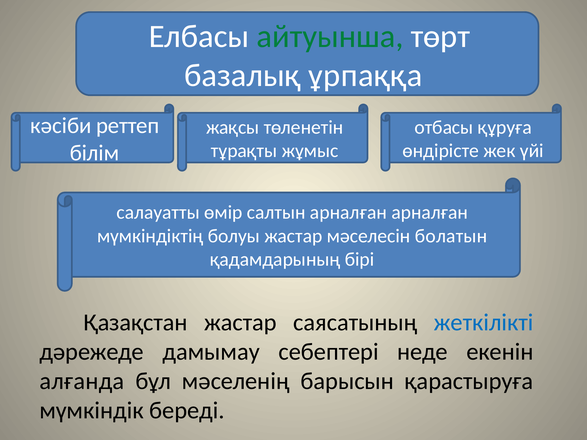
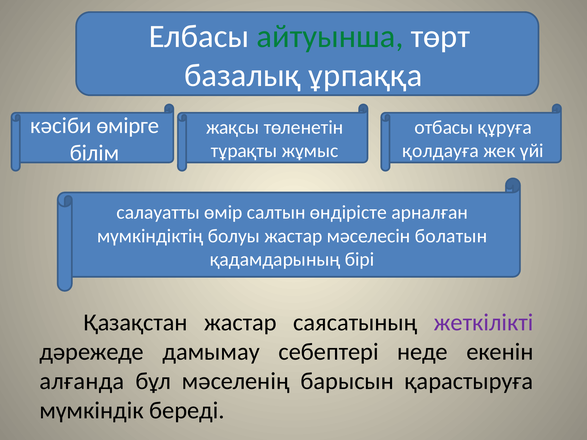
реттеп: реттеп -> өмірге (128, 126)
өндірісте: өндірісте -> қолдауға (441, 151)
салтын арналған: арналған -> өндірісте (348, 213)
жеткілікті colour: blue -> purple (484, 323)
